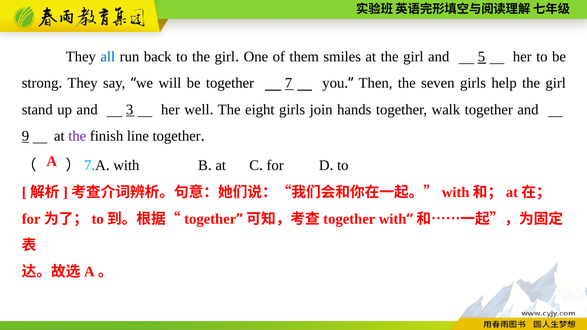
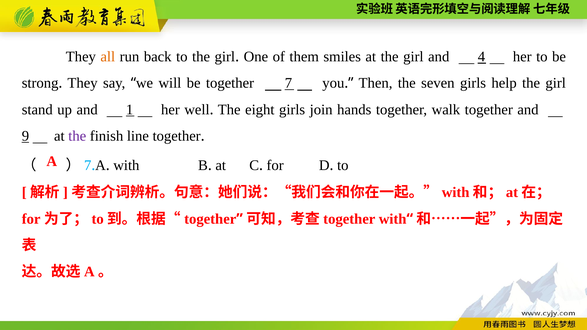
all colour: blue -> orange (108, 57)
5: 5 -> 4 (481, 57)
3: 3 -> 1 (130, 110)
